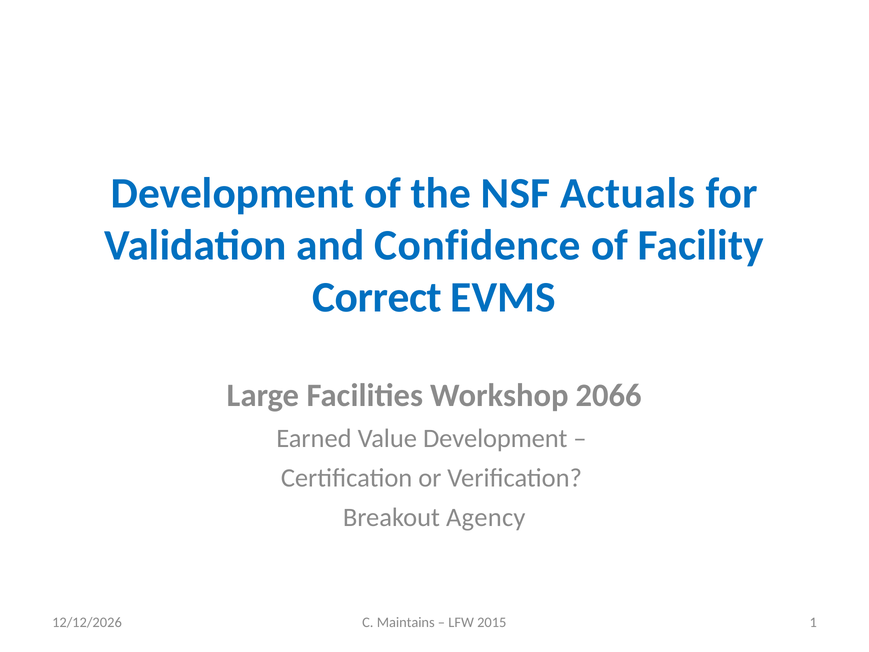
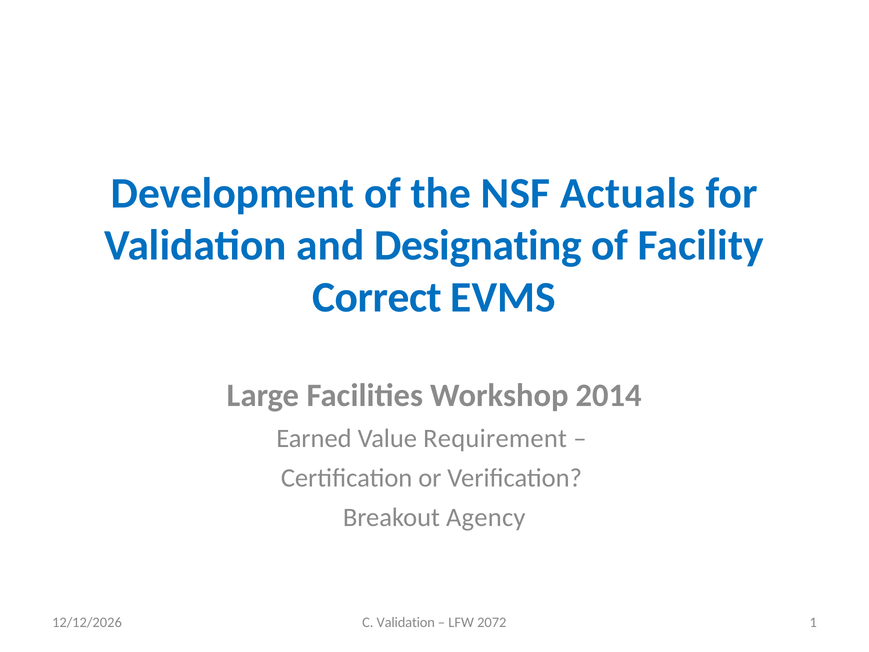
Confidence: Confidence -> Designating (478, 245)
2066: 2066 -> 2014 (609, 396)
Value Development: Development -> Requirement (495, 438)
C Maintains: Maintains -> Validation (406, 622)
2015: 2015 -> 2072 (492, 622)
